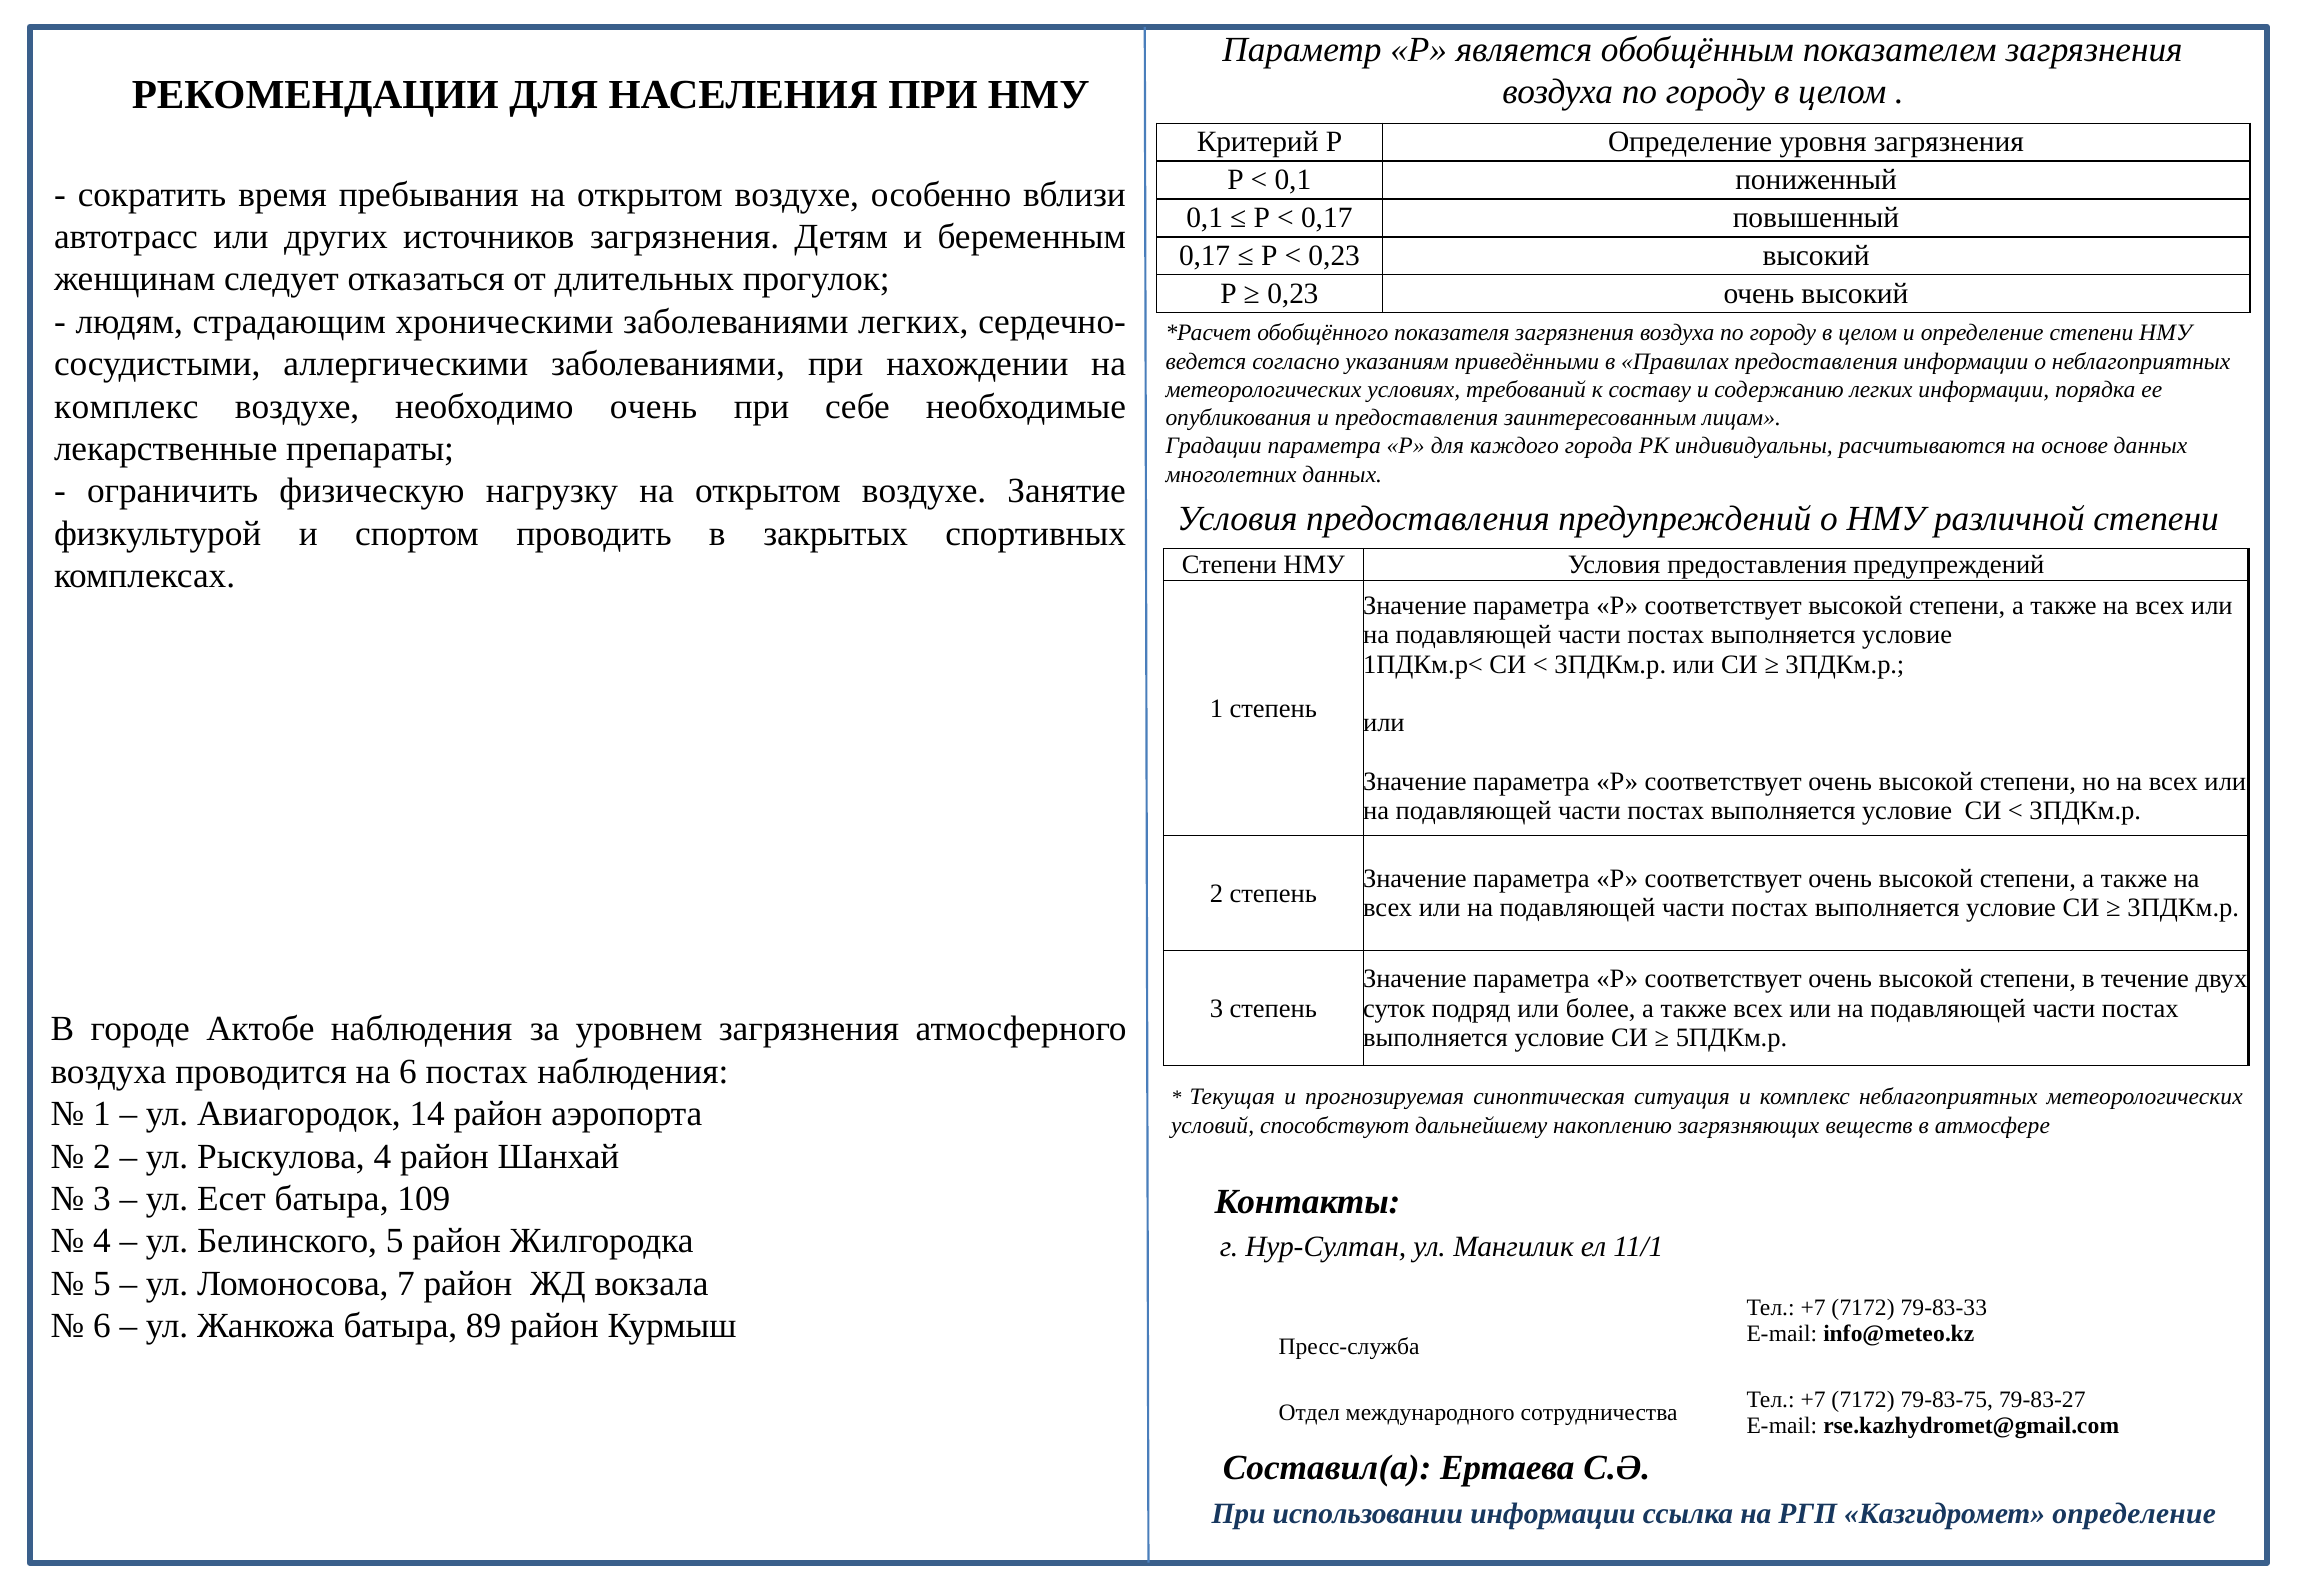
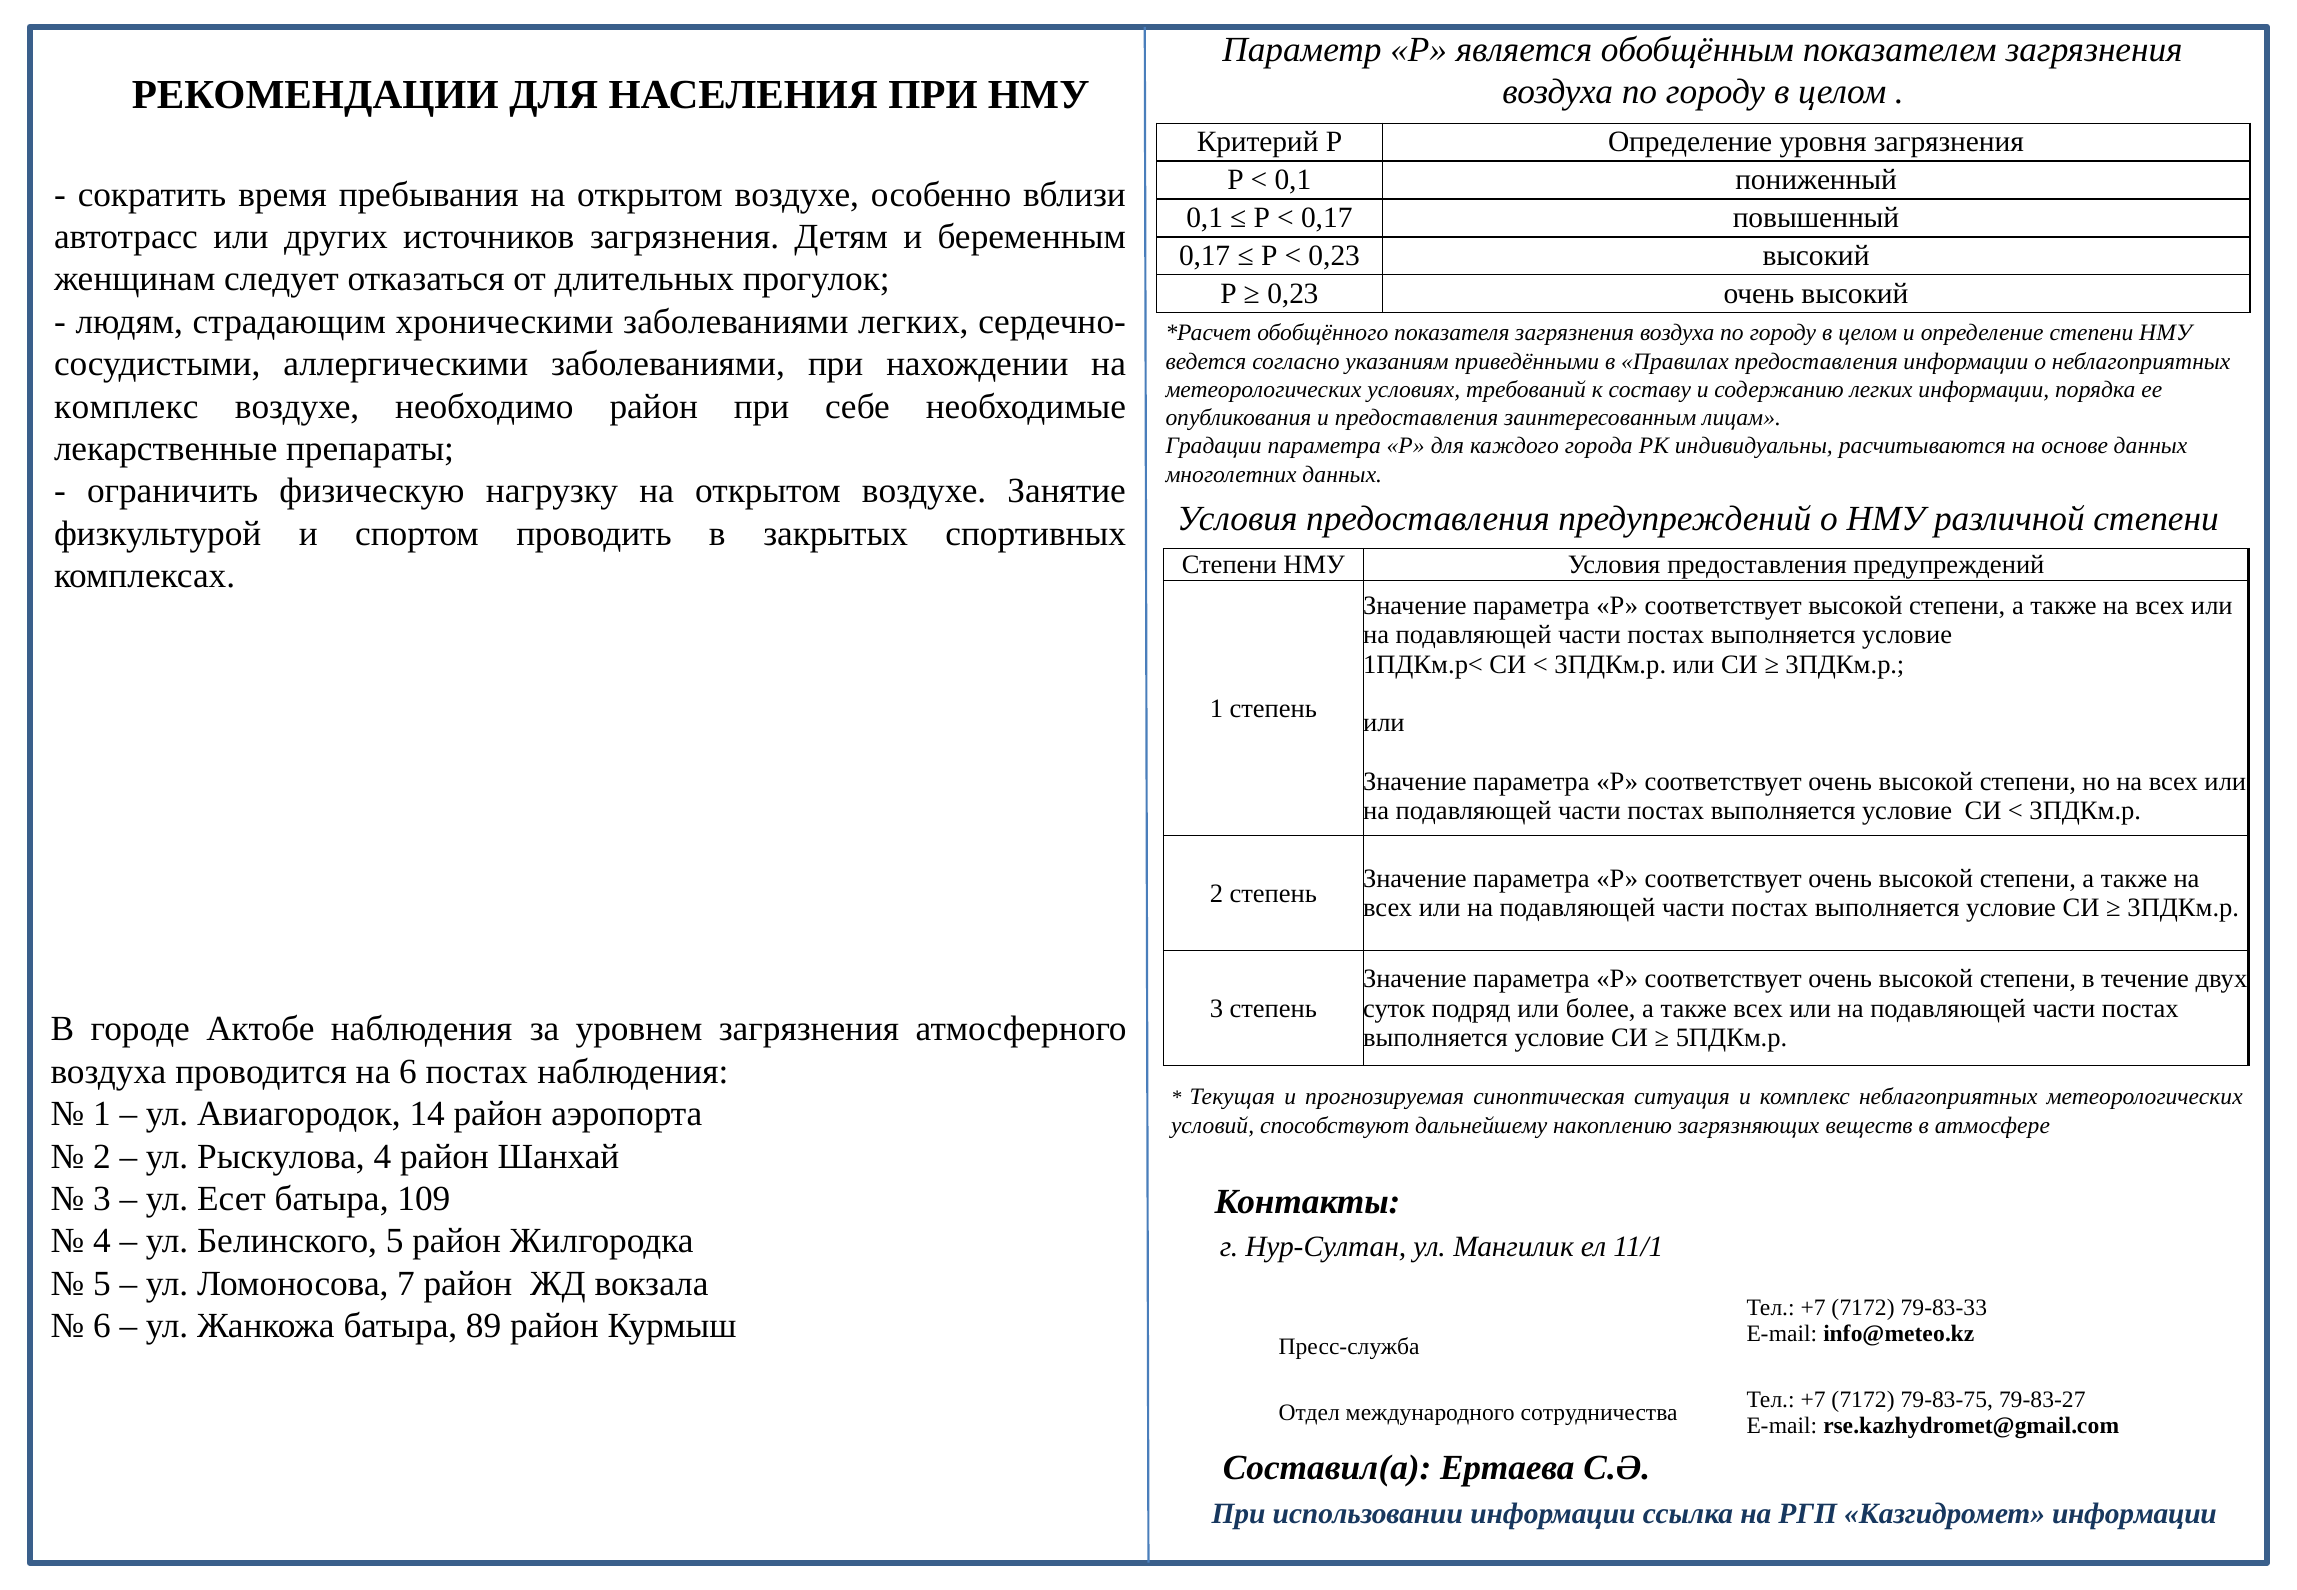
необходимо очень: очень -> район (654, 407)
Казгидромет определение: определение -> информации (2134, 1514)
